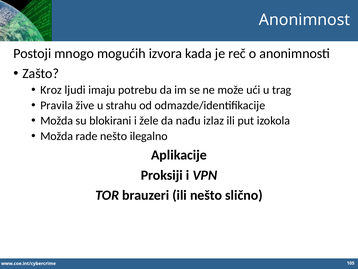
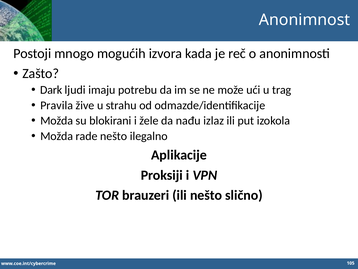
Kroz: Kroz -> Dark (51, 90)
